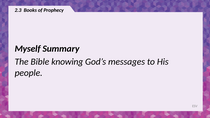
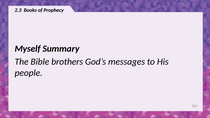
knowing: knowing -> brothers (67, 62)
